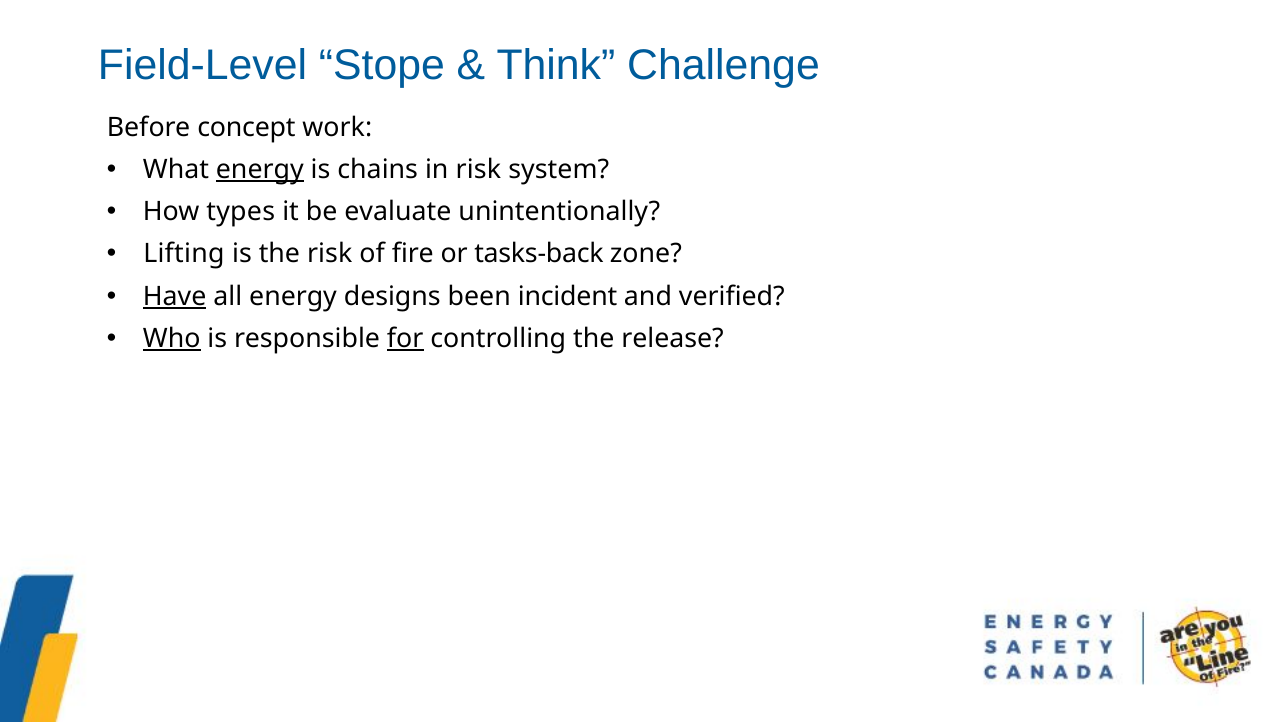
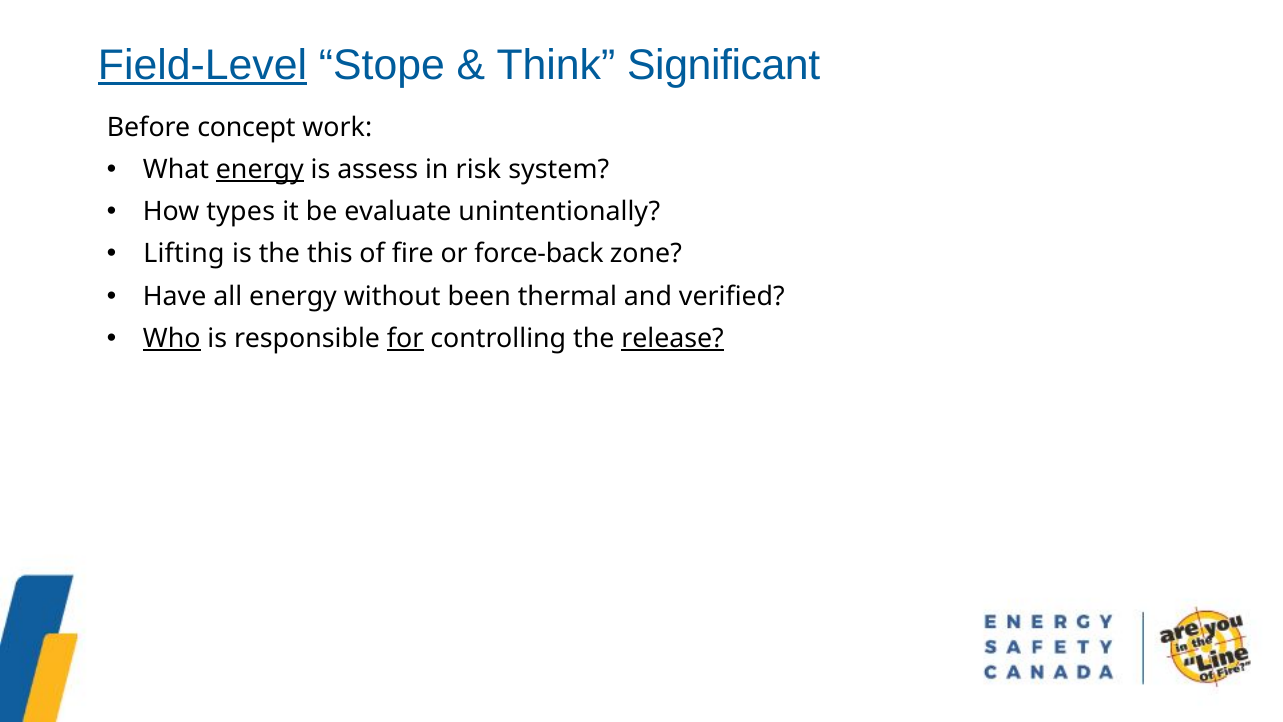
Field-Level underline: none -> present (202, 65)
Challenge: Challenge -> Significant (724, 65)
chains: chains -> assess (378, 170)
the risk: risk -> this (330, 254)
tasks-back: tasks-back -> force-back (539, 254)
Have underline: present -> none (175, 296)
designs: designs -> without (392, 296)
incident: incident -> thermal (567, 296)
release underline: none -> present (673, 339)
